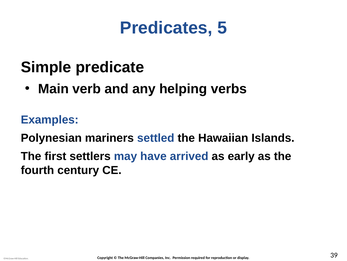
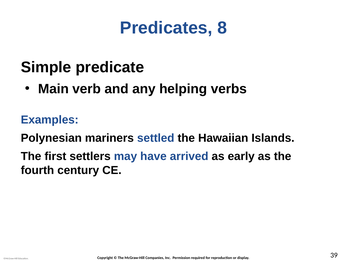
5: 5 -> 8 (222, 28)
